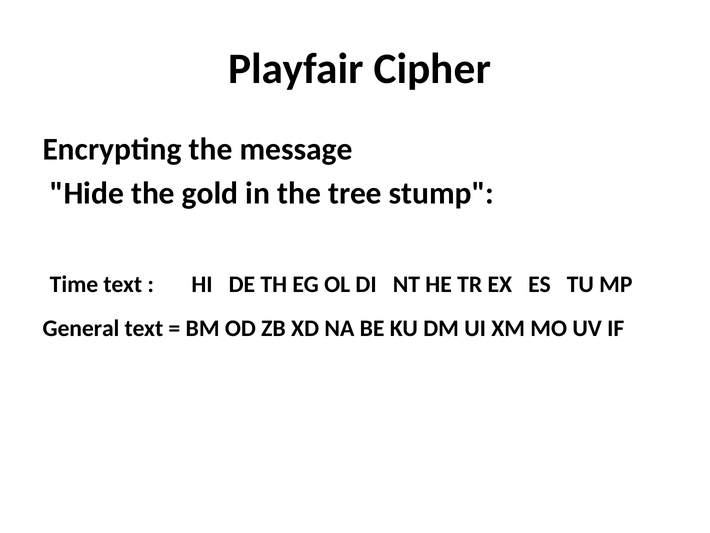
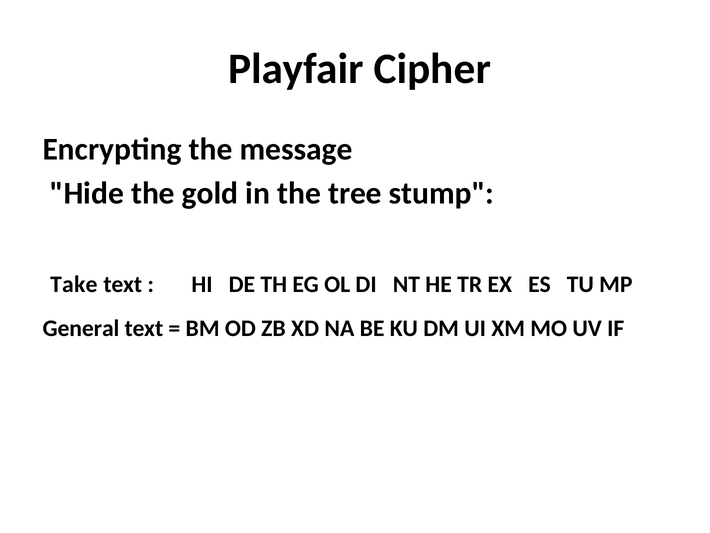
Time: Time -> Take (74, 284)
